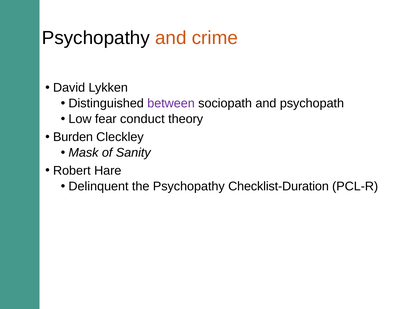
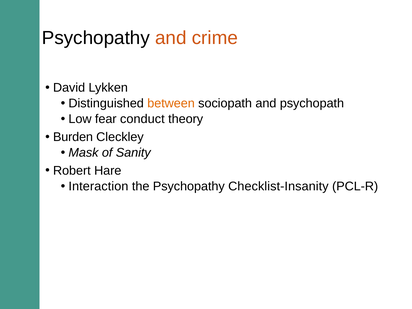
between colour: purple -> orange (171, 103)
Delinquent: Delinquent -> Interaction (98, 186)
Checklist-Duration: Checklist-Duration -> Checklist-Insanity (278, 186)
